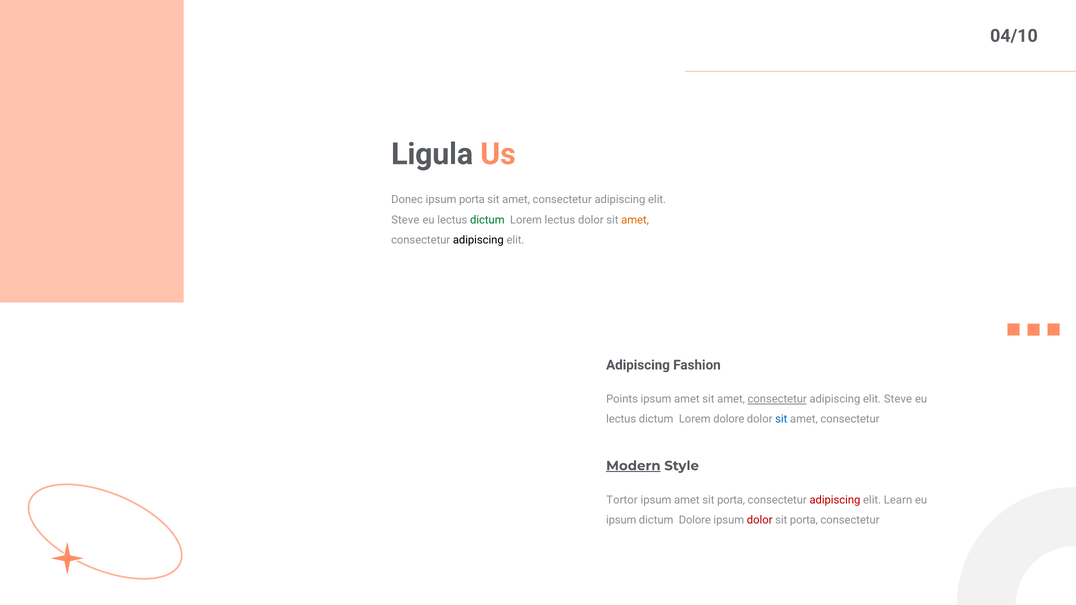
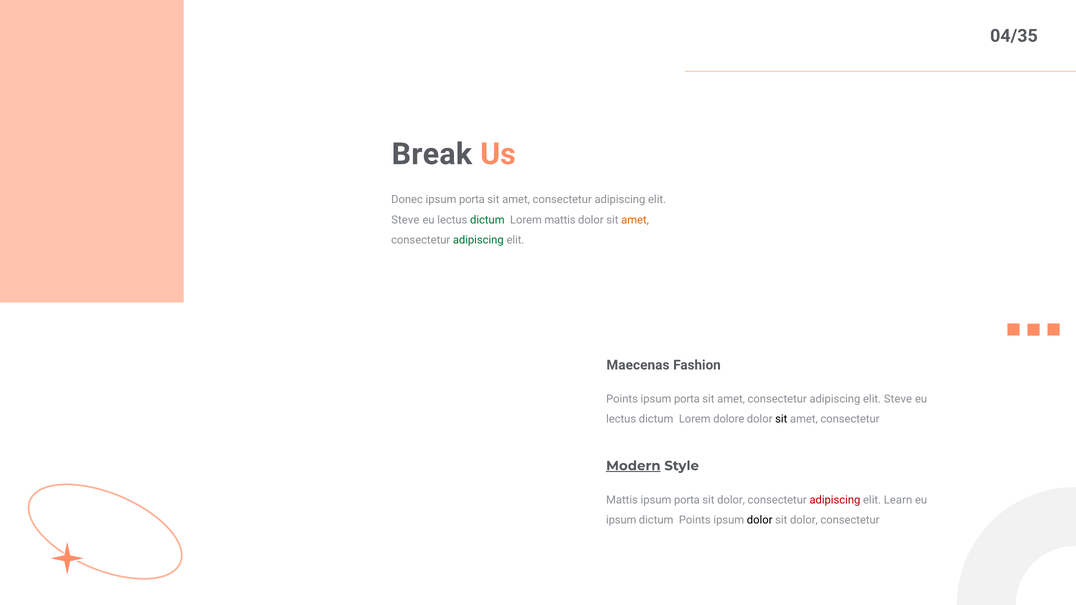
04/10: 04/10 -> 04/35 (1014, 36)
Ligula: Ligula -> Break (432, 154)
Lorem lectus: lectus -> mattis (560, 220)
adipiscing colour: black -> green (478, 240)
Adipiscing: Adipiscing -> Maecenas (638, 365)
amet: amet -> porta (687, 399)
consectetur underline: present -> none (777, 399)
sit colour: blue -> black (781, 419)
Tortor: Tortor -> Mattis (622, 500)
amet: amet -> porta (687, 500)
porta: porta -> dolor (731, 500)
dictum Dolore: Dolore -> Points (695, 520)
dolor colour: red -> black (760, 520)
porta: porta -> dolor (804, 520)
